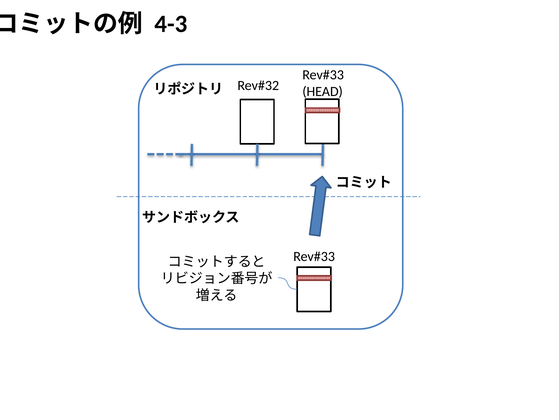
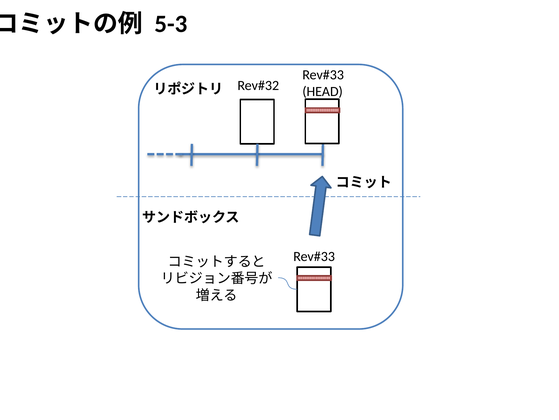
4-3: 4-3 -> 5-3 (171, 24)
